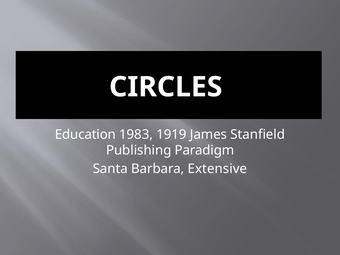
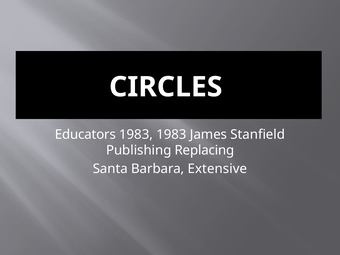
Education: Education -> Educators (85, 134)
1983 1919: 1919 -> 1983 (171, 134)
Paradigm: Paradigm -> Replacing (204, 150)
